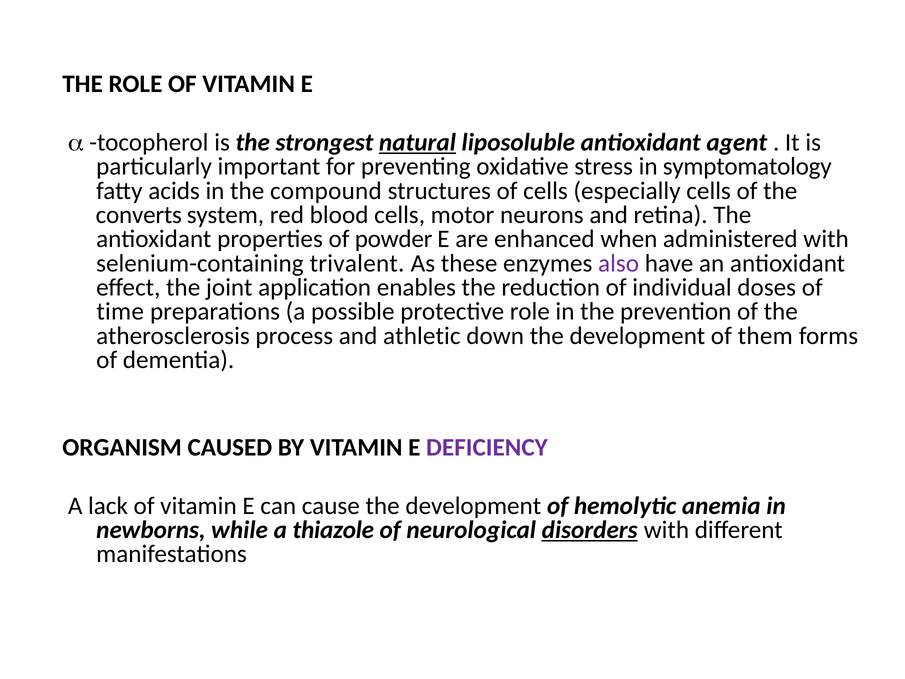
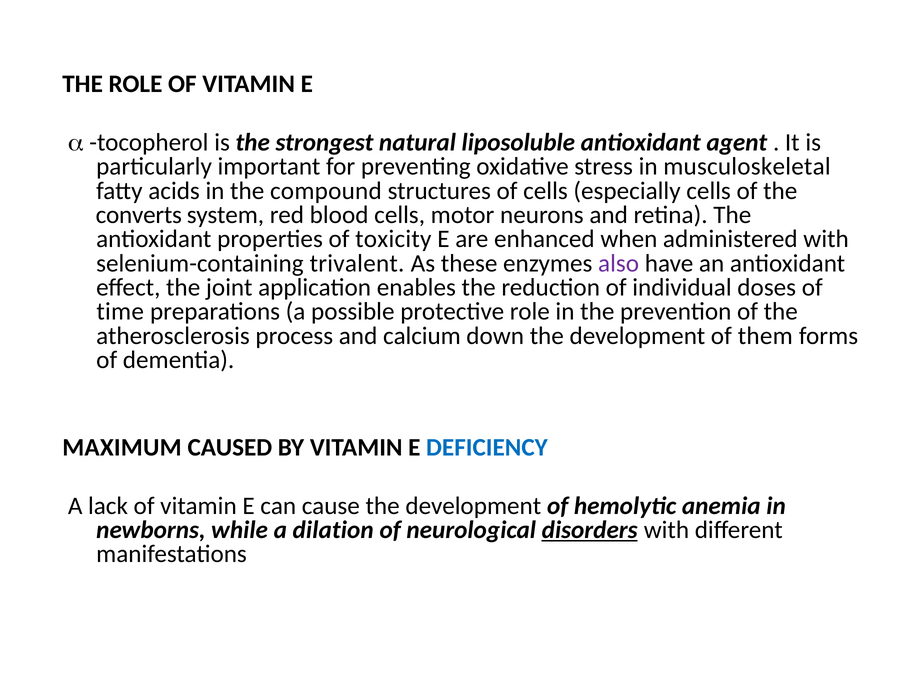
natural underline: present -> none (417, 142)
symptomatology: symptomatology -> musculoskeletal (747, 166)
powder: powder -> toxicity (393, 239)
athletic: athletic -> calcium (422, 336)
ORGANISM: ORGANISM -> MAXIMUM (122, 447)
DEFICIENCY colour: purple -> blue (487, 447)
thiazole: thiazole -> dilation (333, 530)
